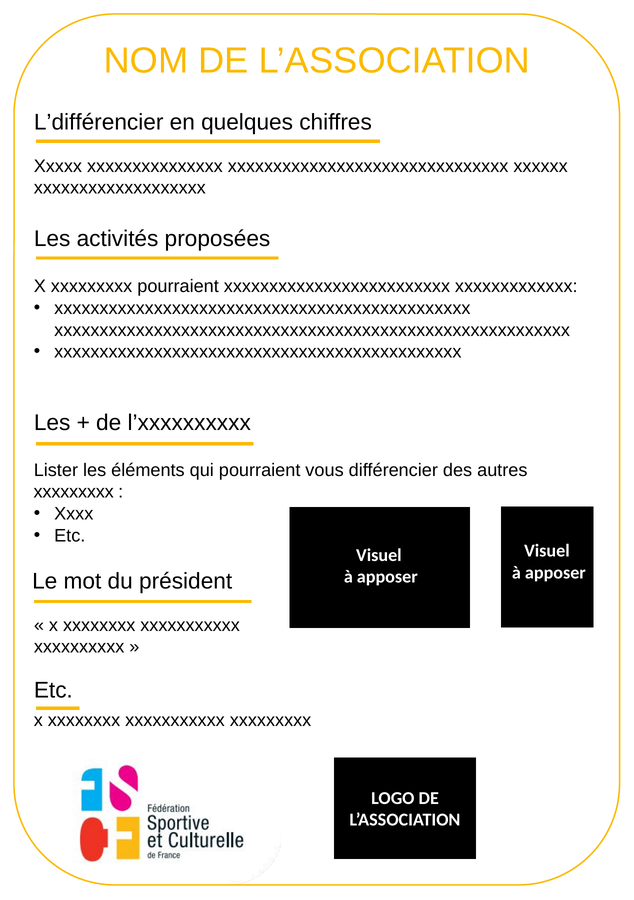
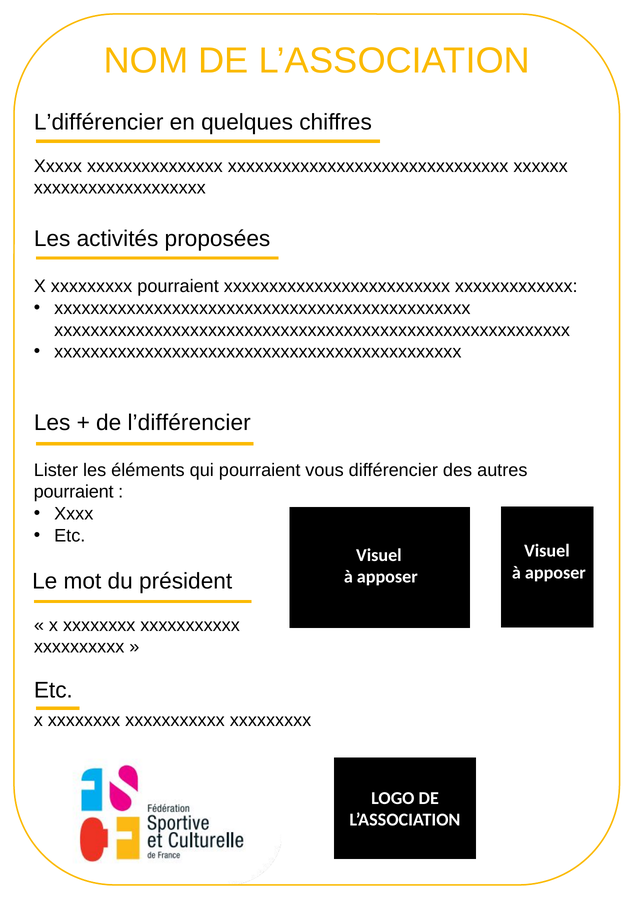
de l’xxxxxxxxxx: l’xxxxxxxxxx -> l’différencier (189, 422)
xxxxxxxxx: xxxxxxxxx -> pourraient (74, 492)
